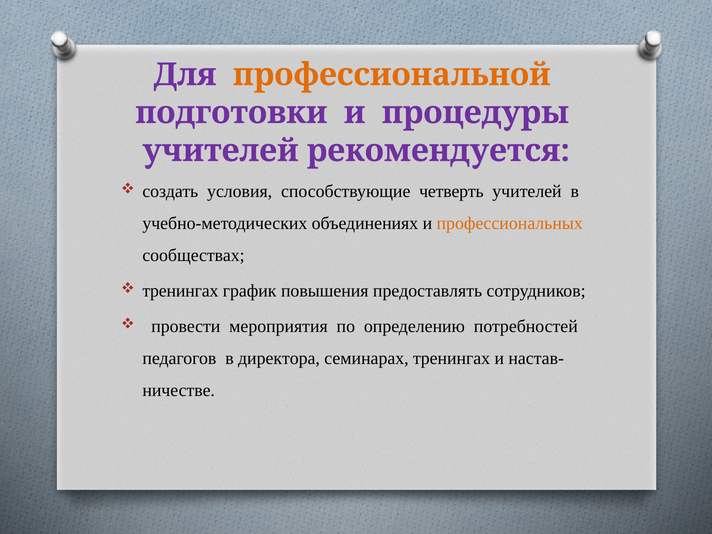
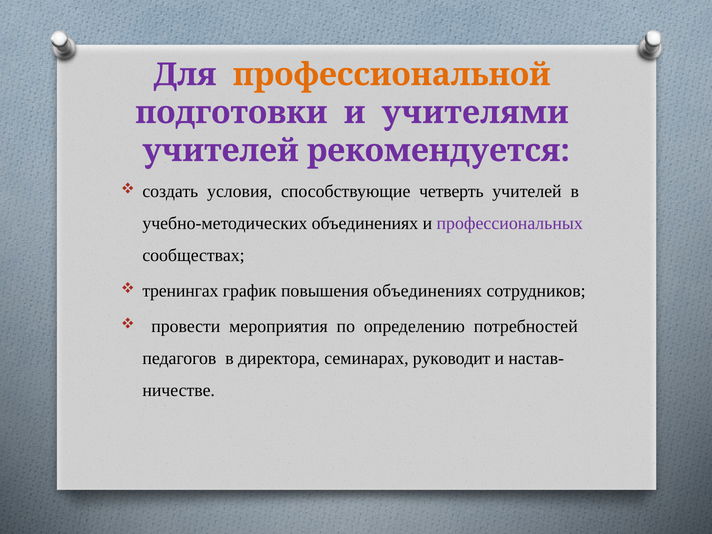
процедуры: процедуры -> учителями (475, 113)
профессиональных colour: orange -> purple (510, 223)
повышения предоставлять: предоставлять -> объединениях (427, 291)
семинарах тренингах: тренингах -> руководит (452, 359)
